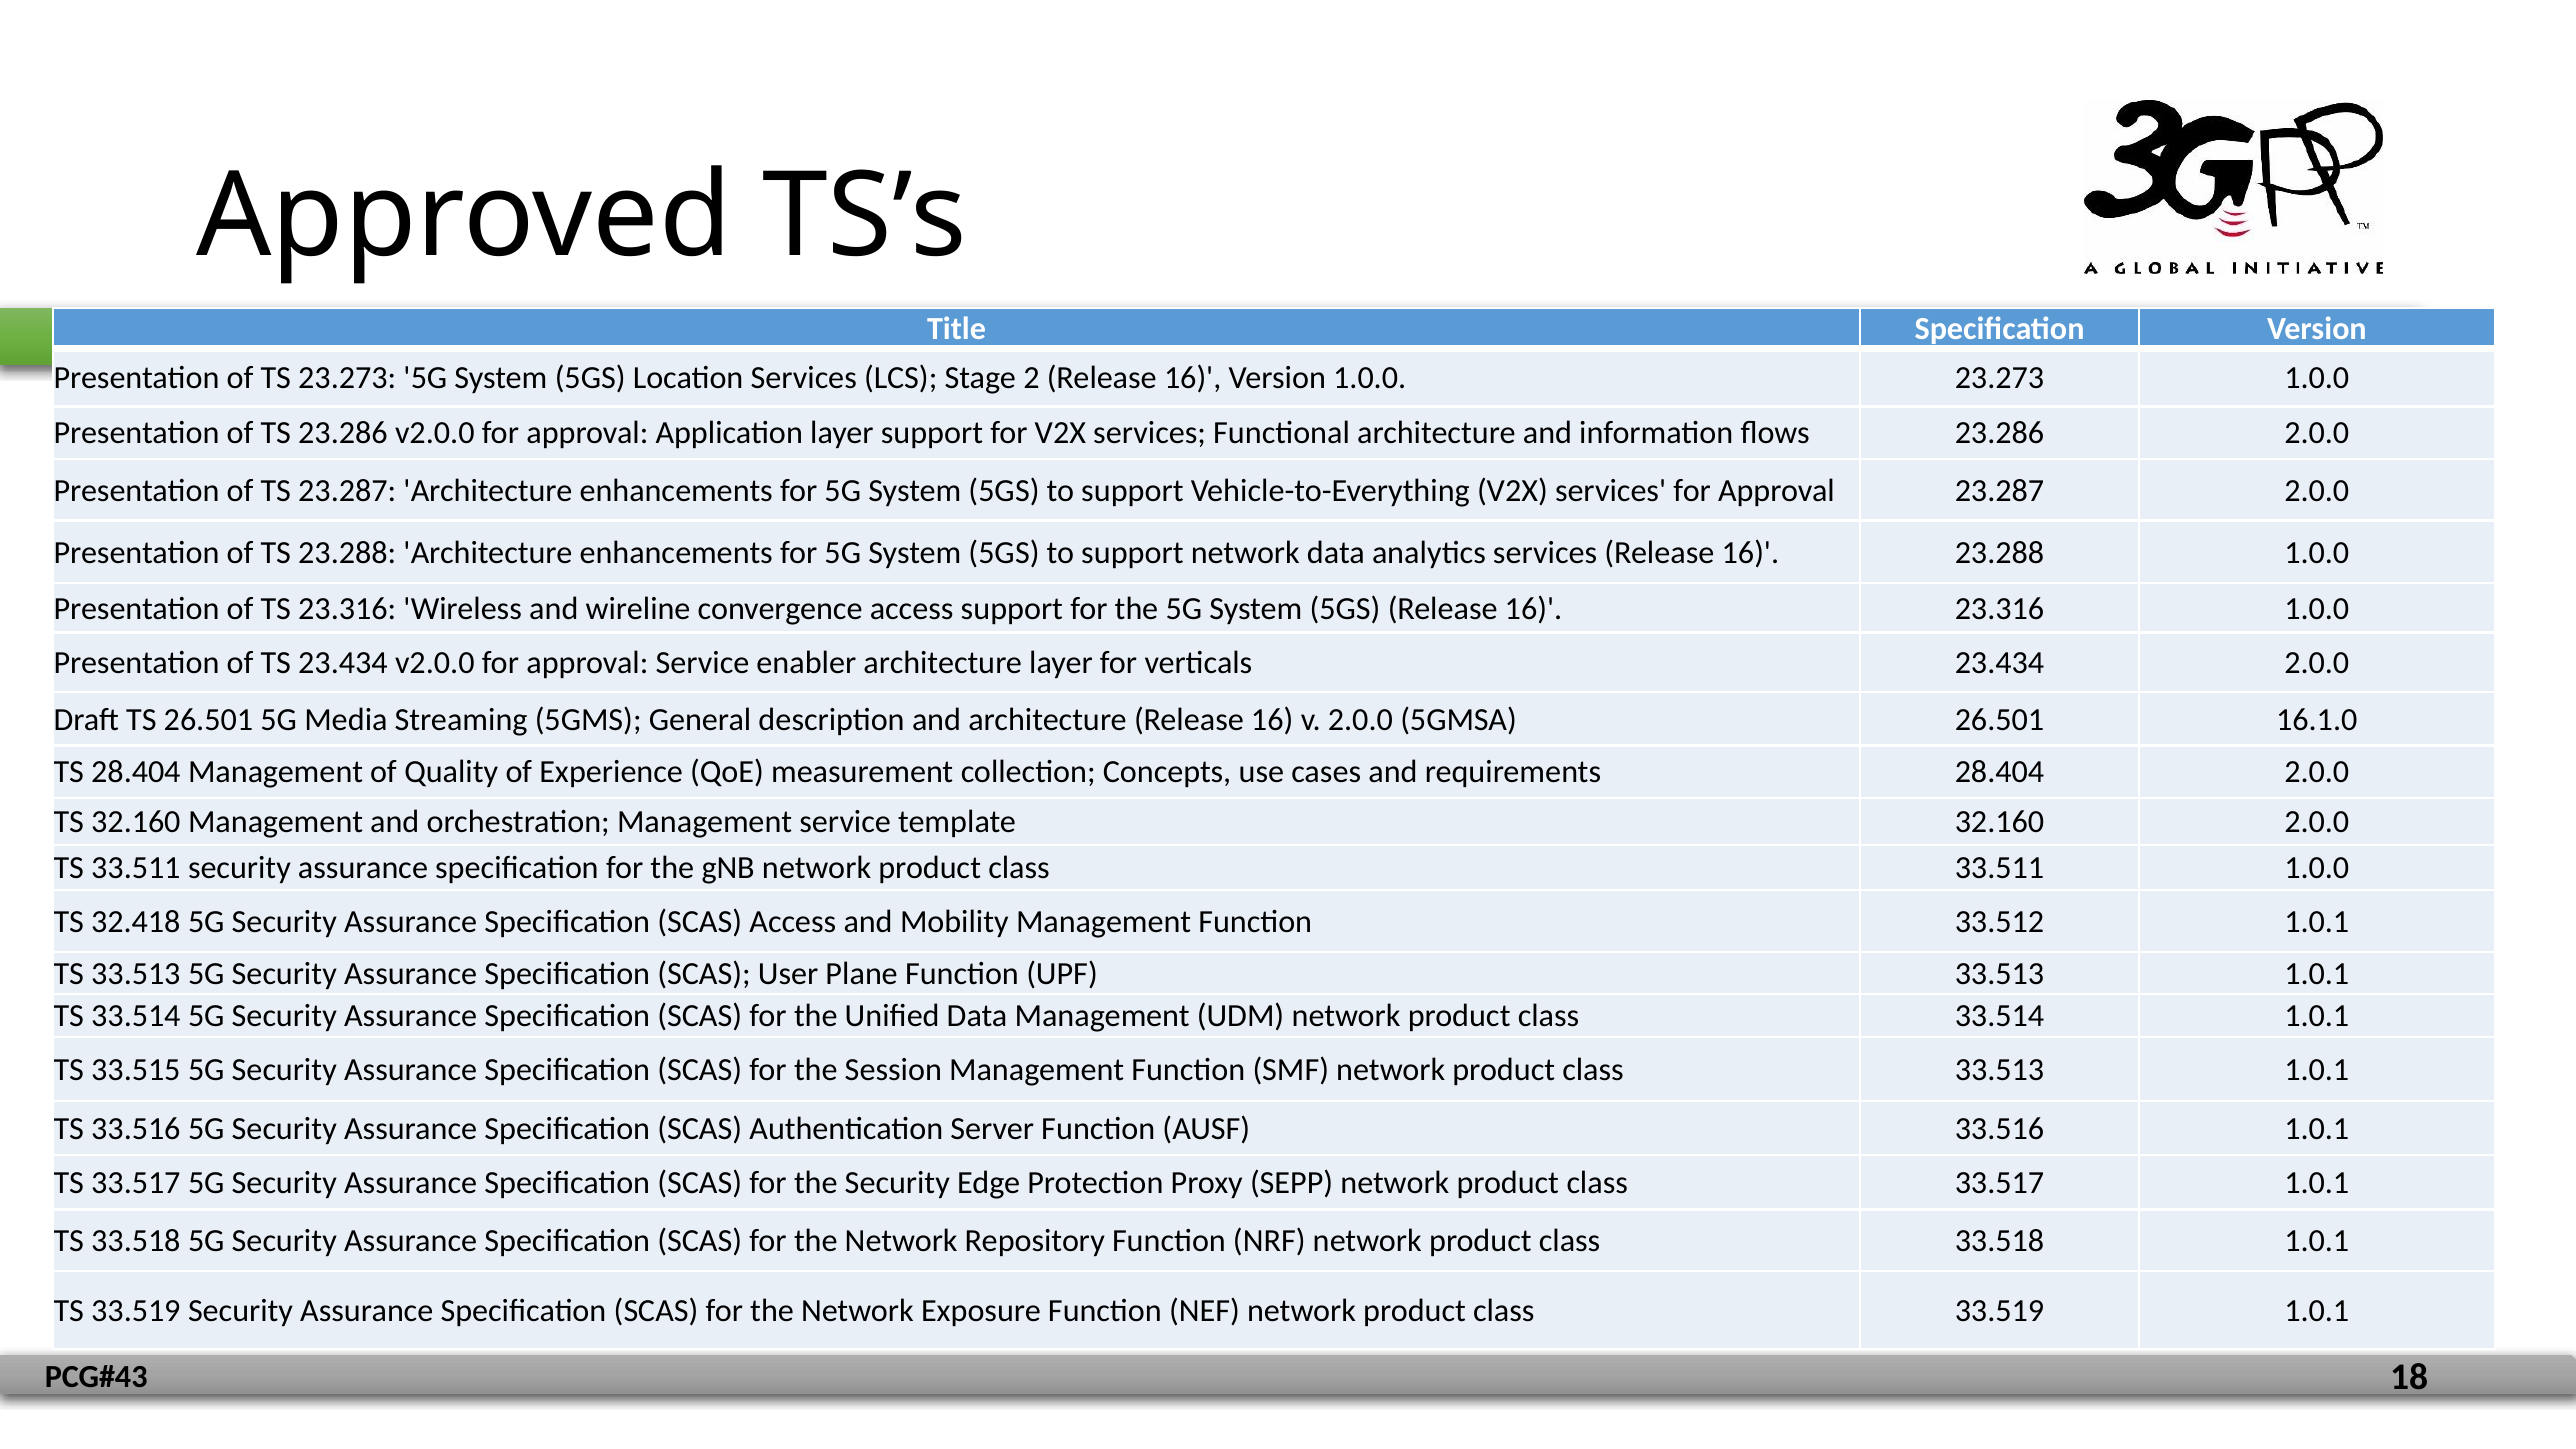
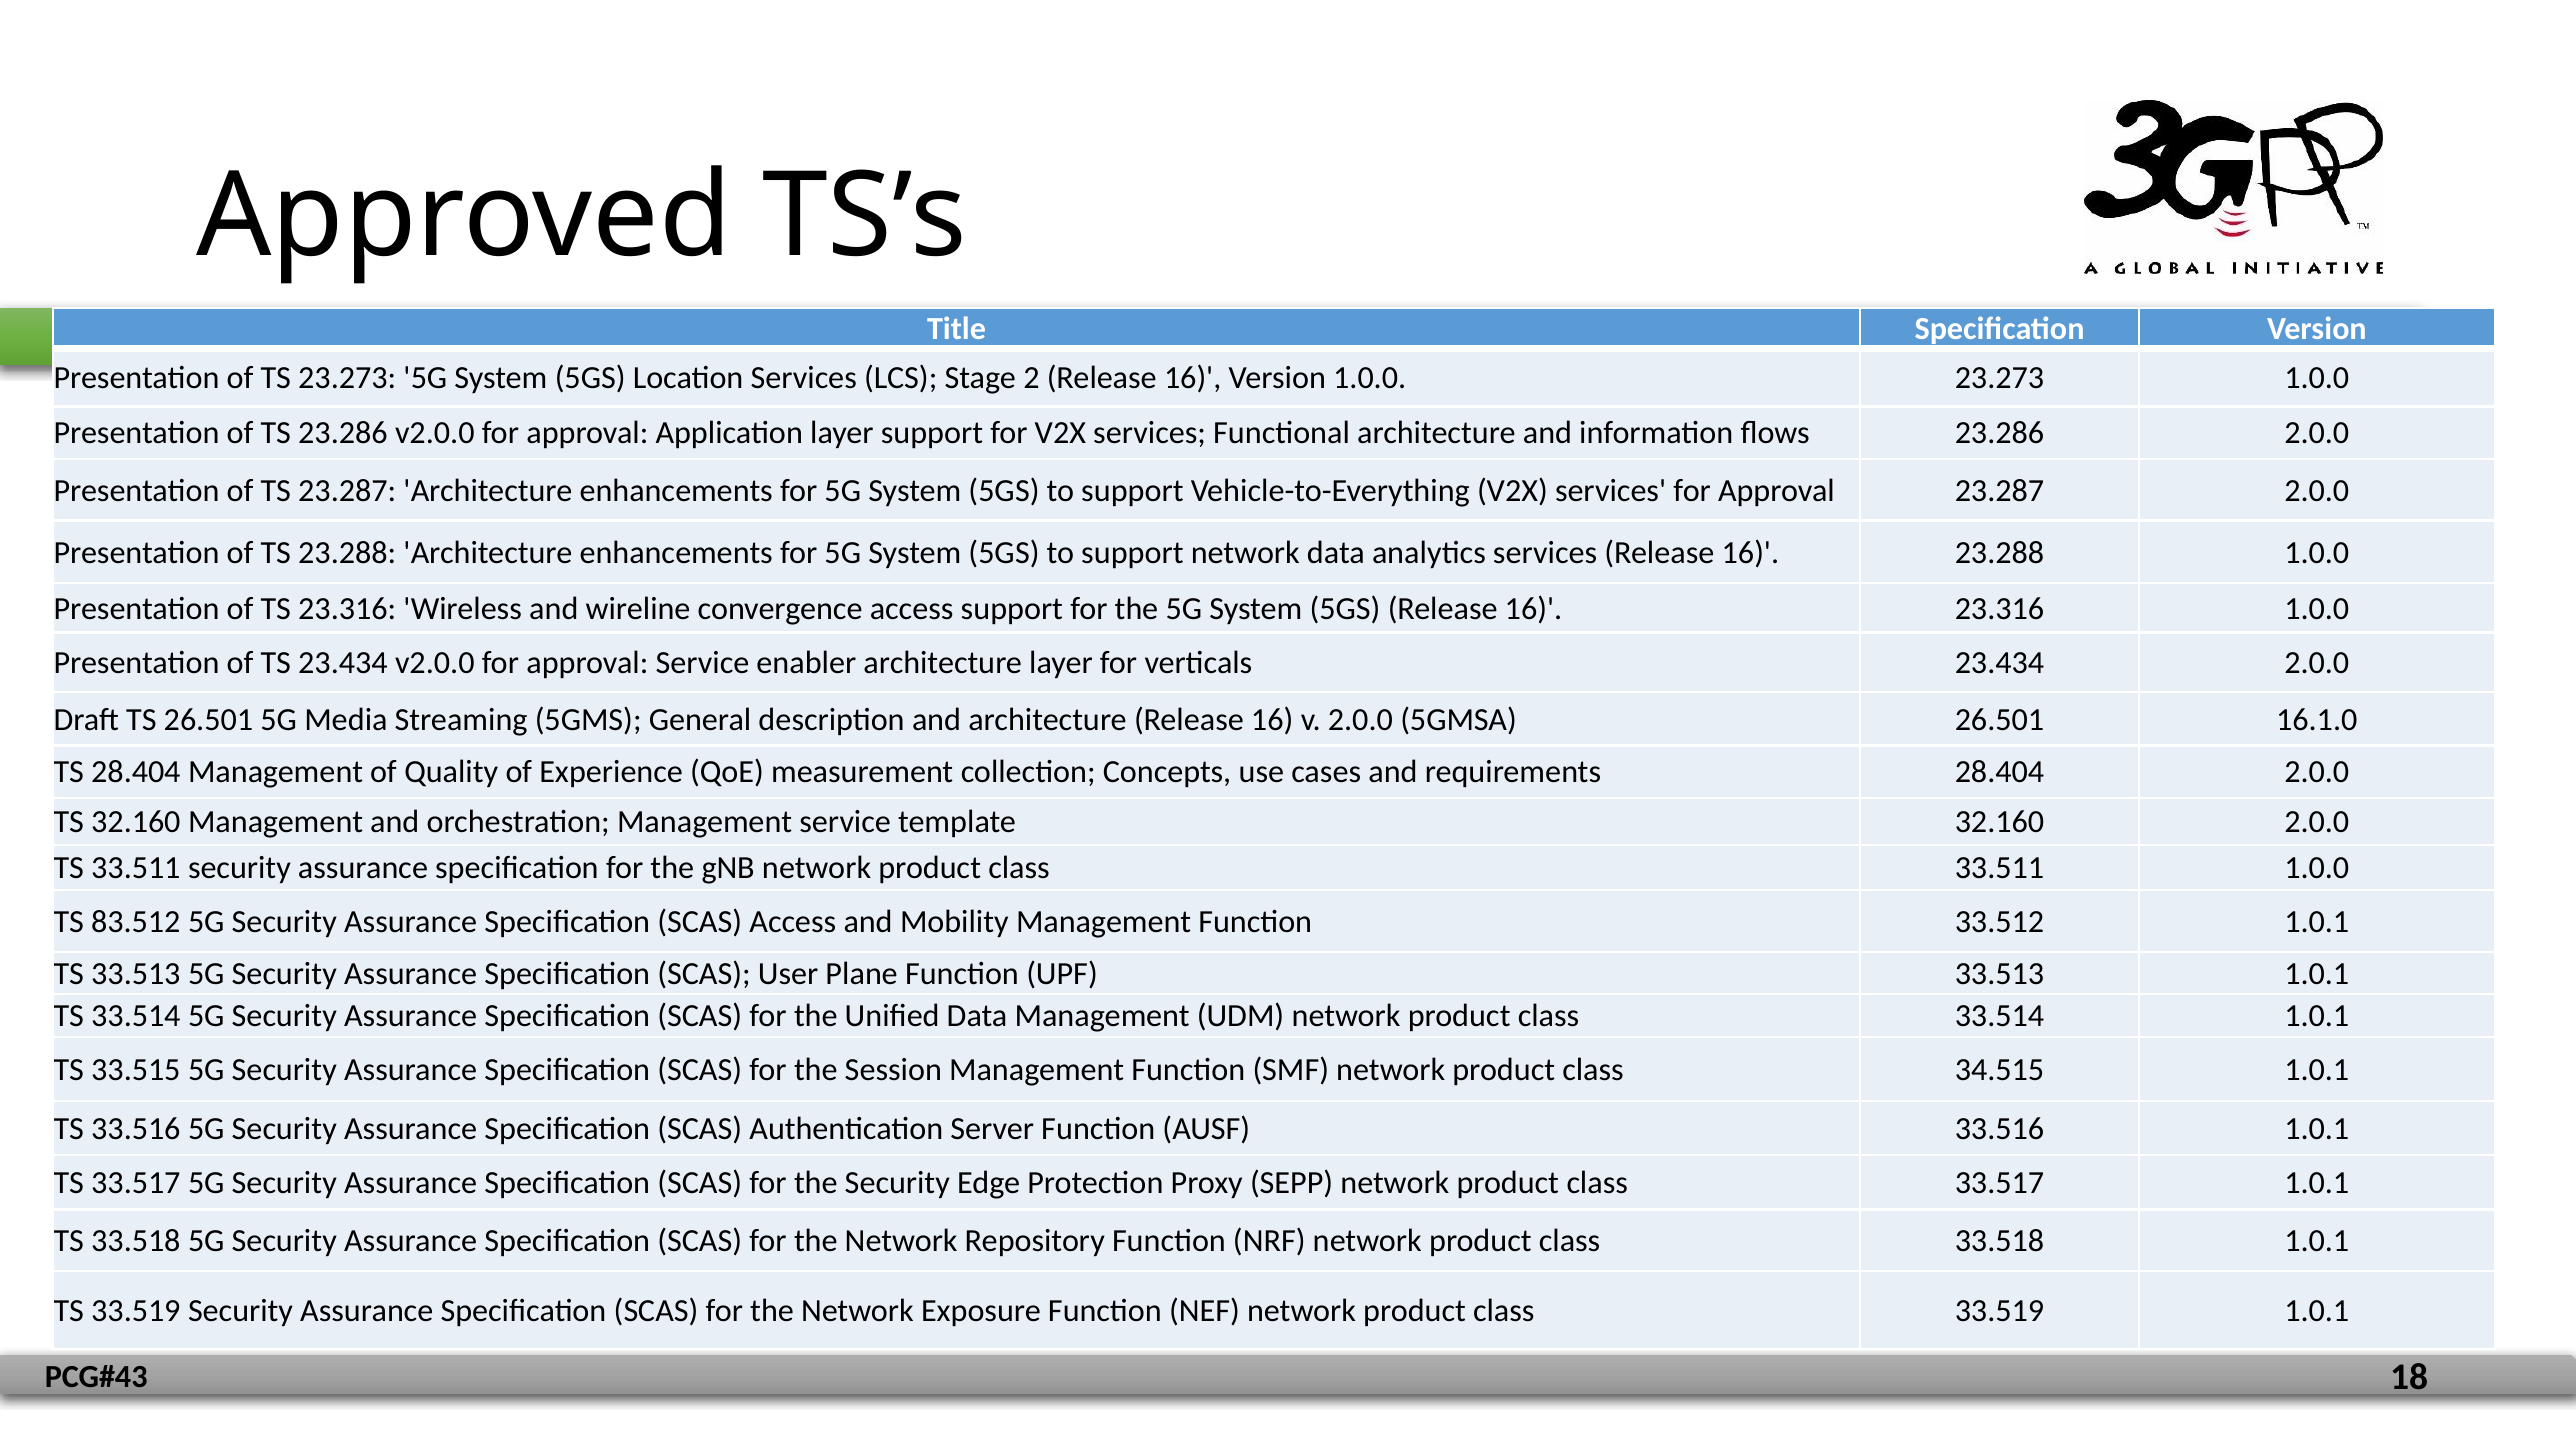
32.418: 32.418 -> 83.512 (136, 922)
class 33.513: 33.513 -> 34.515 (2000, 1070)
